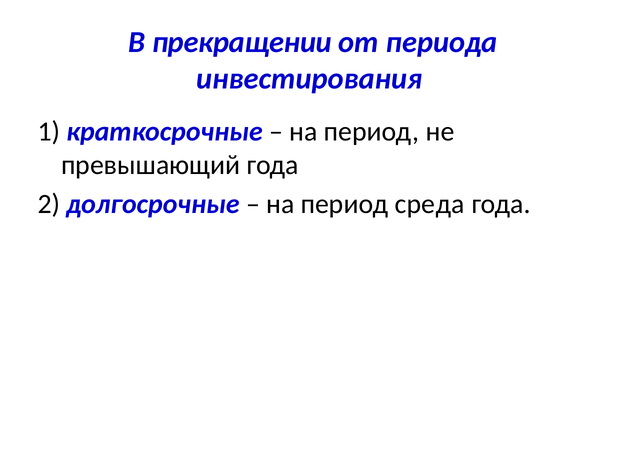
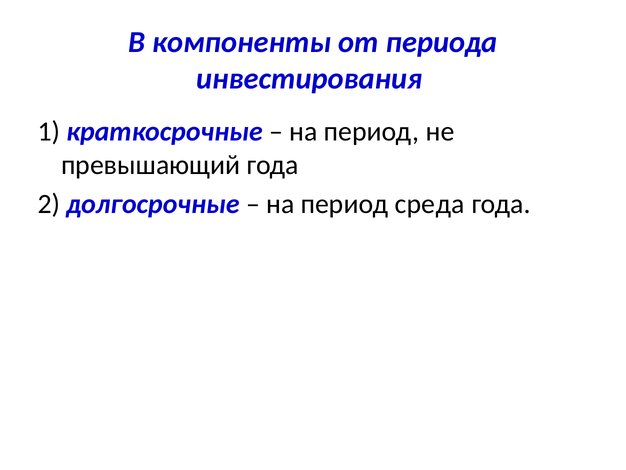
прекращении: прекращении -> компоненты (242, 42)
